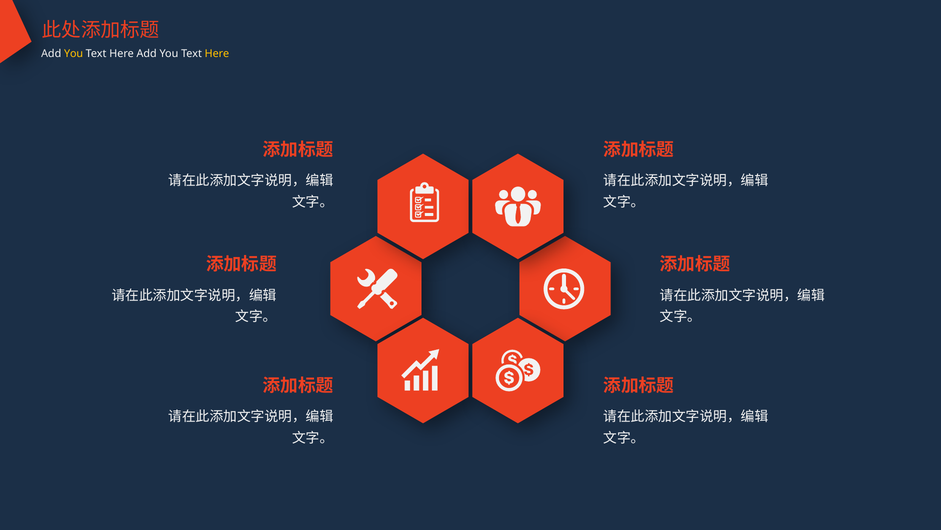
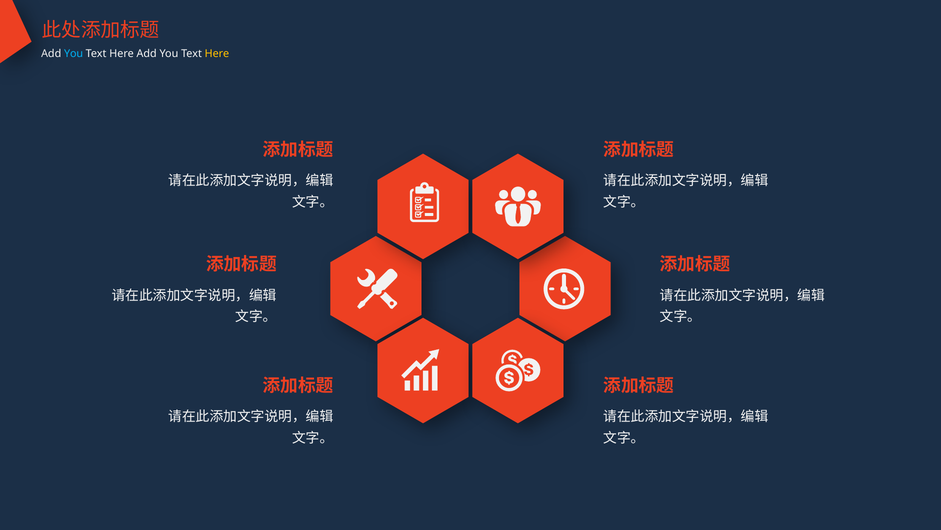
You colour: yellow -> light blue (74, 54)
